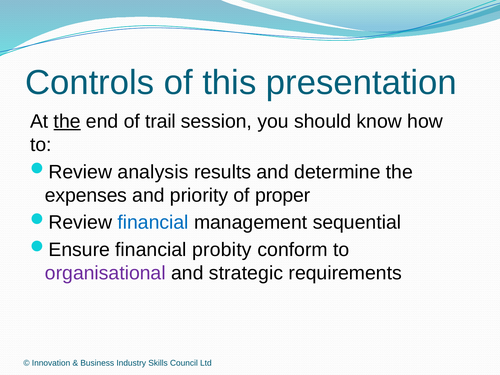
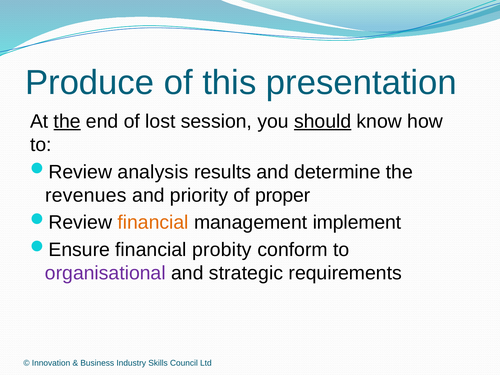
Controls: Controls -> Produce (90, 83)
trail: trail -> lost (160, 121)
should underline: none -> present (323, 121)
expenses: expenses -> revenues (86, 195)
financial colour: blue -> orange (153, 223)
sequential: sequential -> implement (357, 223)
